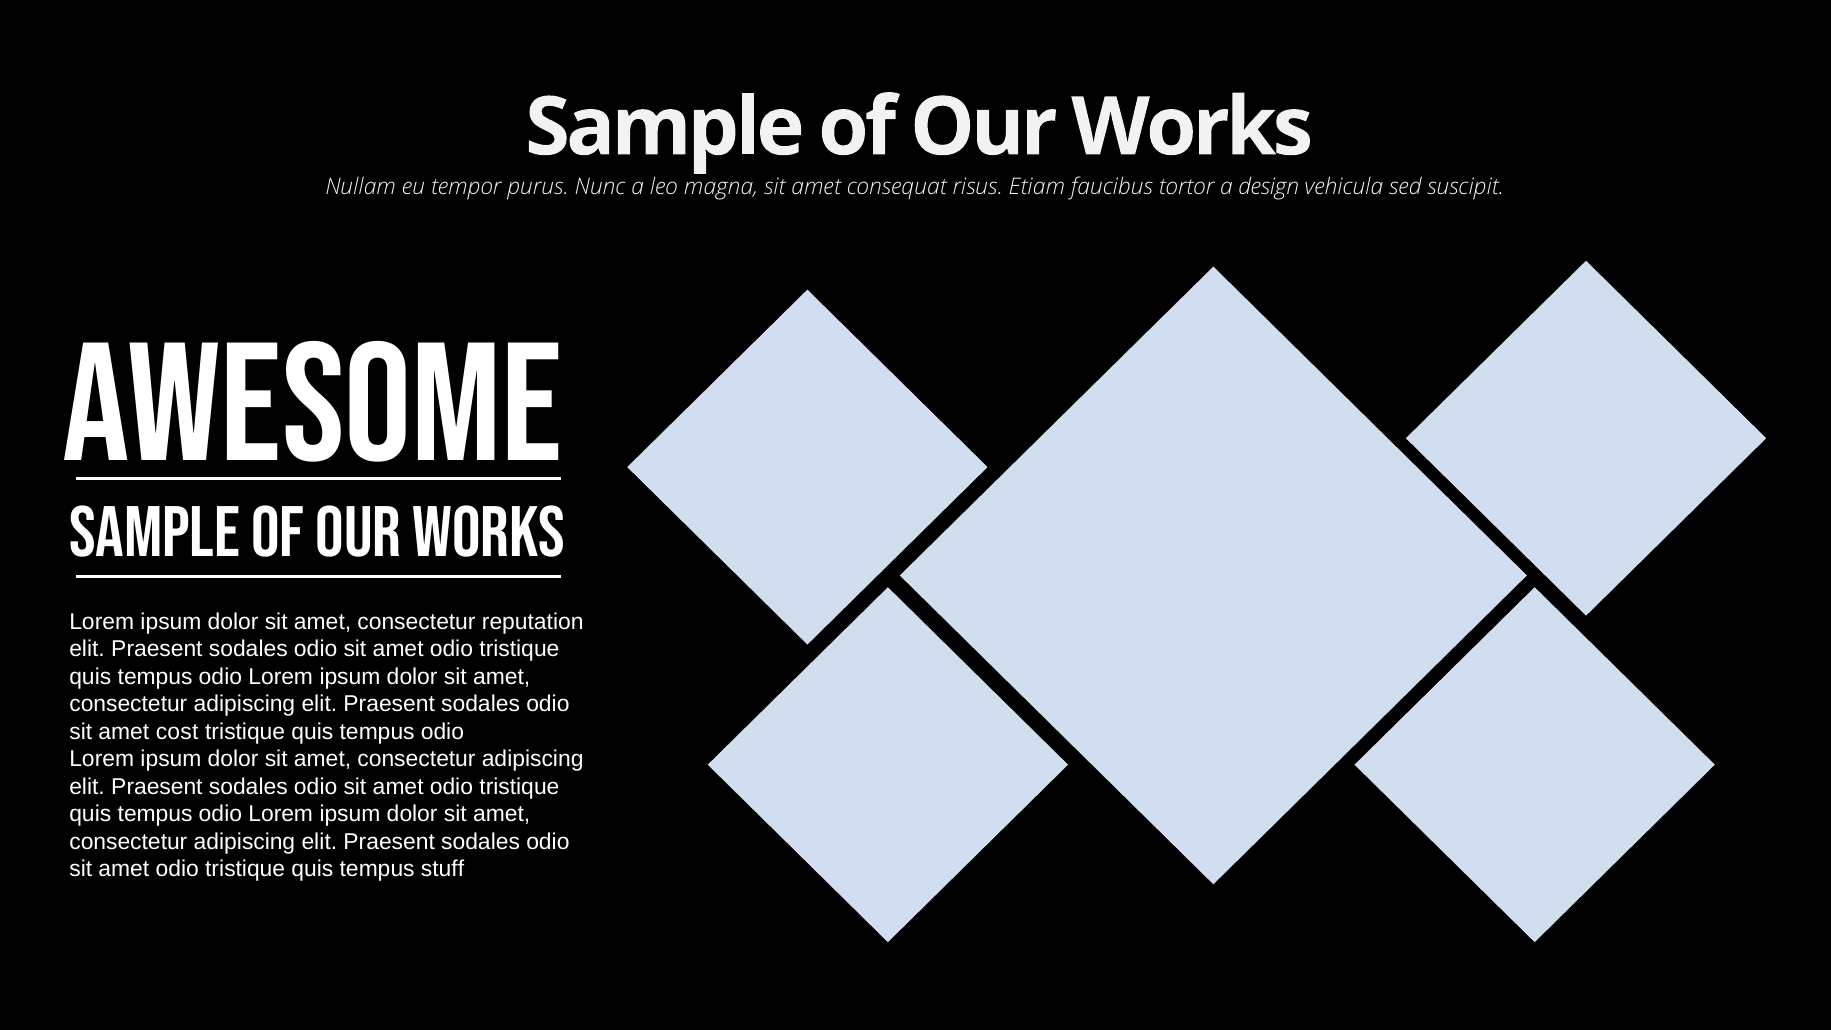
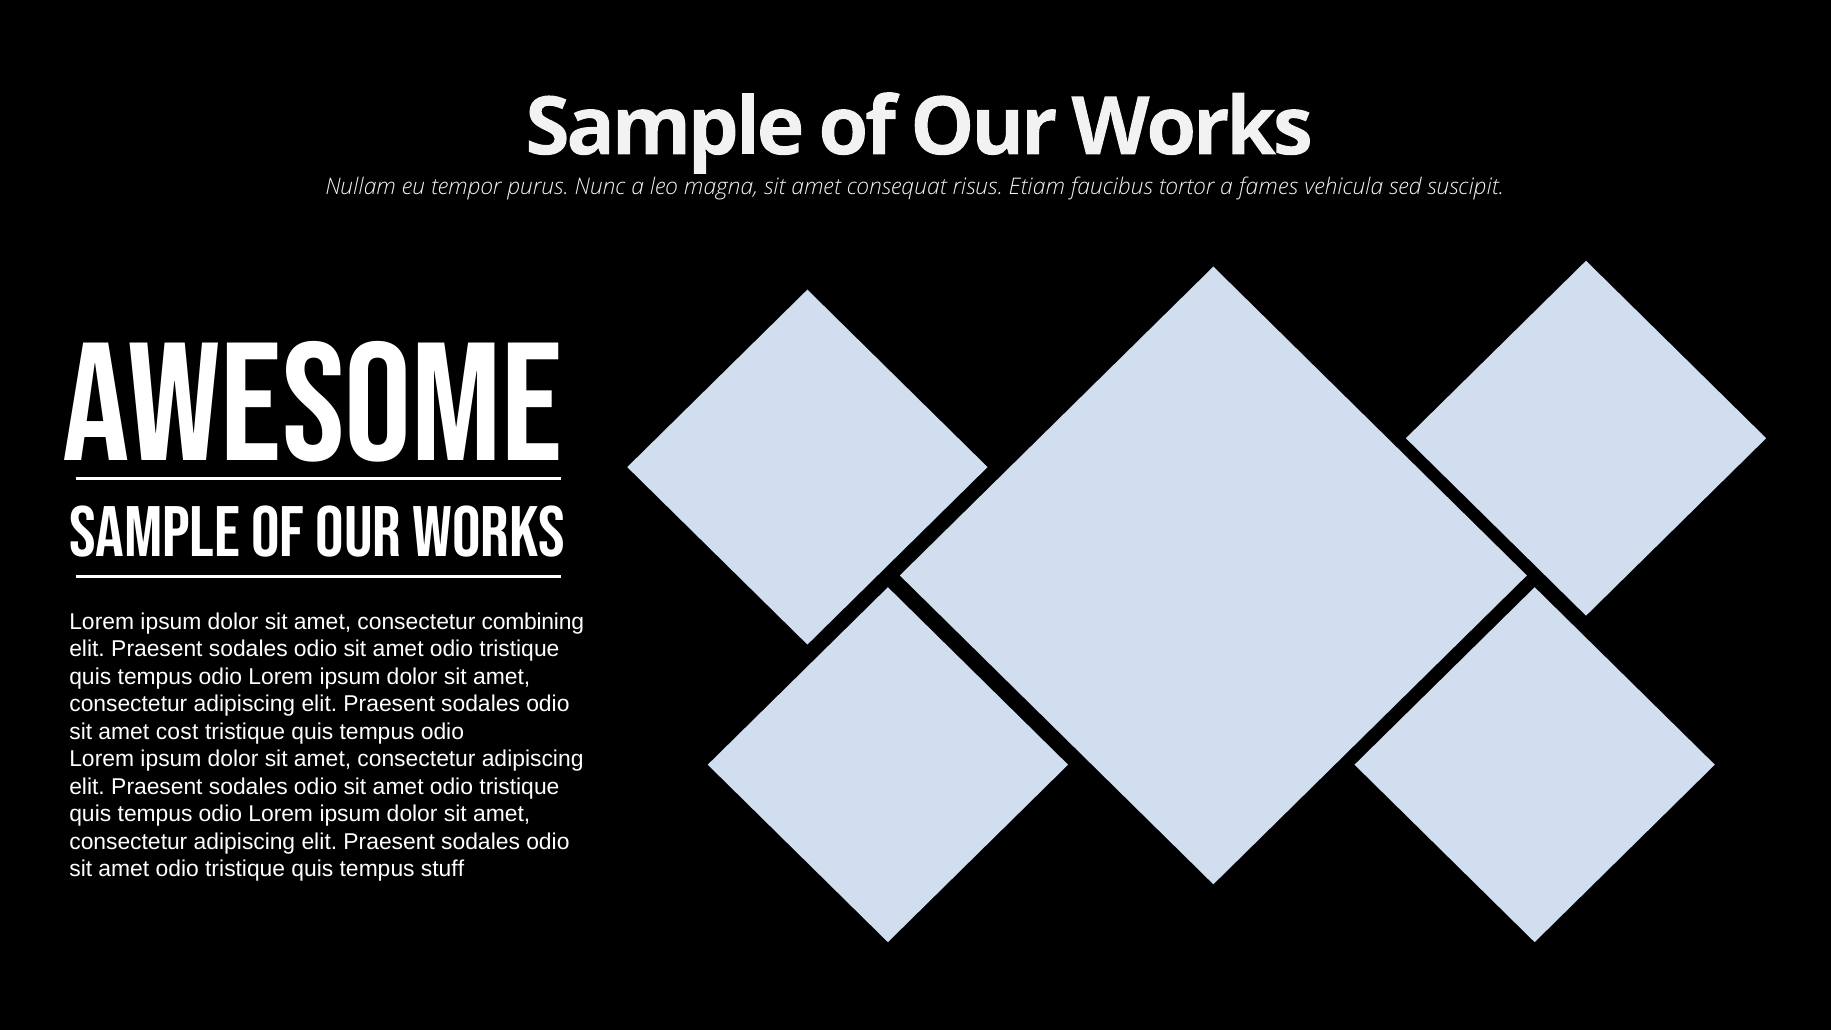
design: design -> fames (1268, 187)
reputation: reputation -> combining (533, 622)
